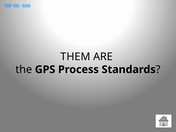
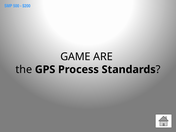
THEM: THEM -> GAME (75, 57)
